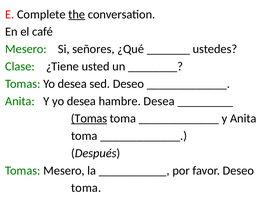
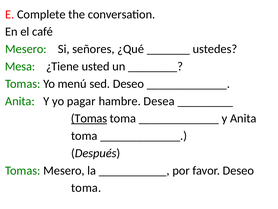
the underline: present -> none (77, 14)
Clase: Clase -> Mesa (20, 66)
desea: desea -> menú (72, 84)
yo desea: desea -> pagar (81, 101)
